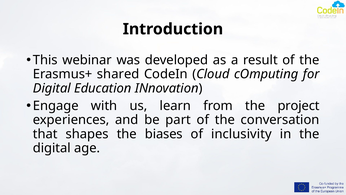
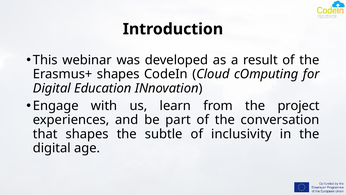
Erasmus+ shared: shared -> shapes (118, 74)
biases: biases -> subtle (164, 134)
